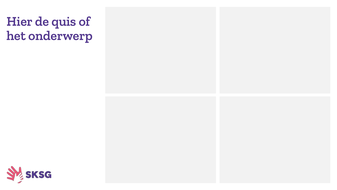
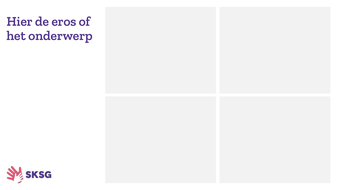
quis: quis -> eros (64, 21)
